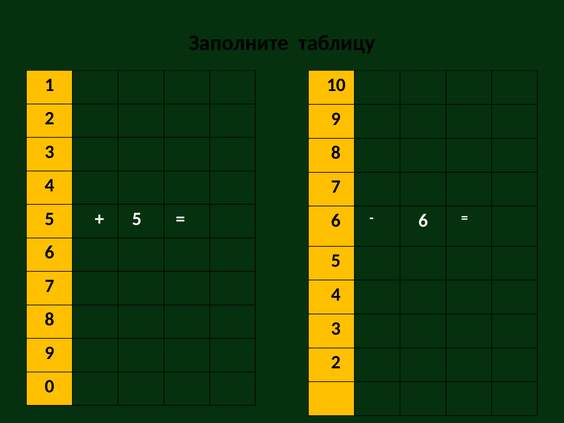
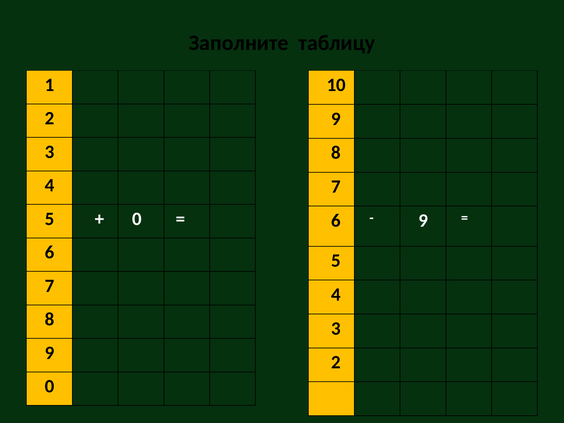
5: 5 -> 0 (137, 219)
6: 6 -> 9 (423, 221)
